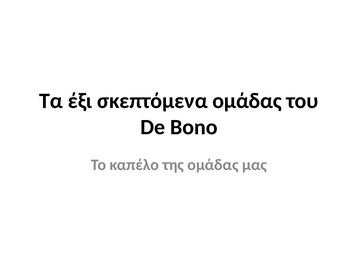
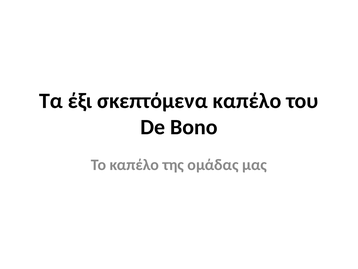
σκεπτόμενα ομάδας: ομάδας -> καπέλο (247, 101)
